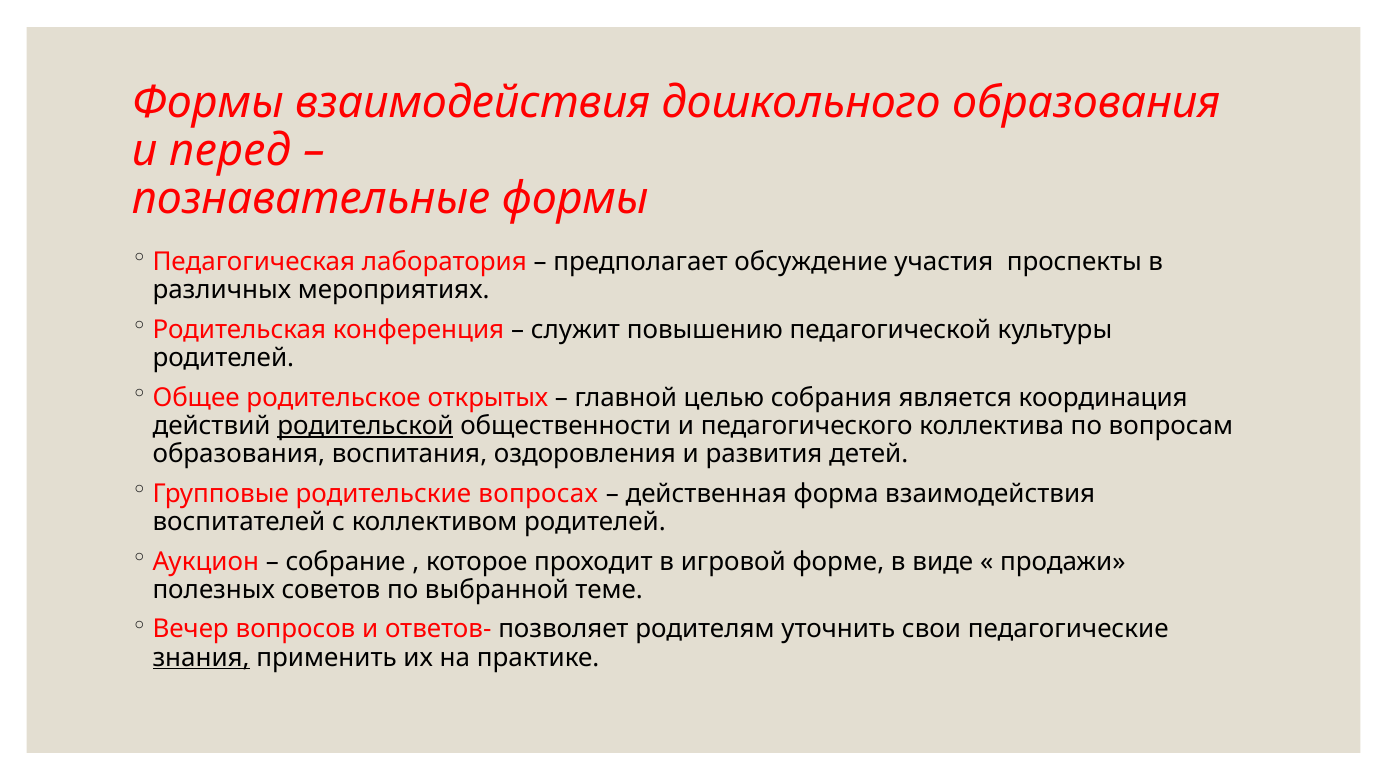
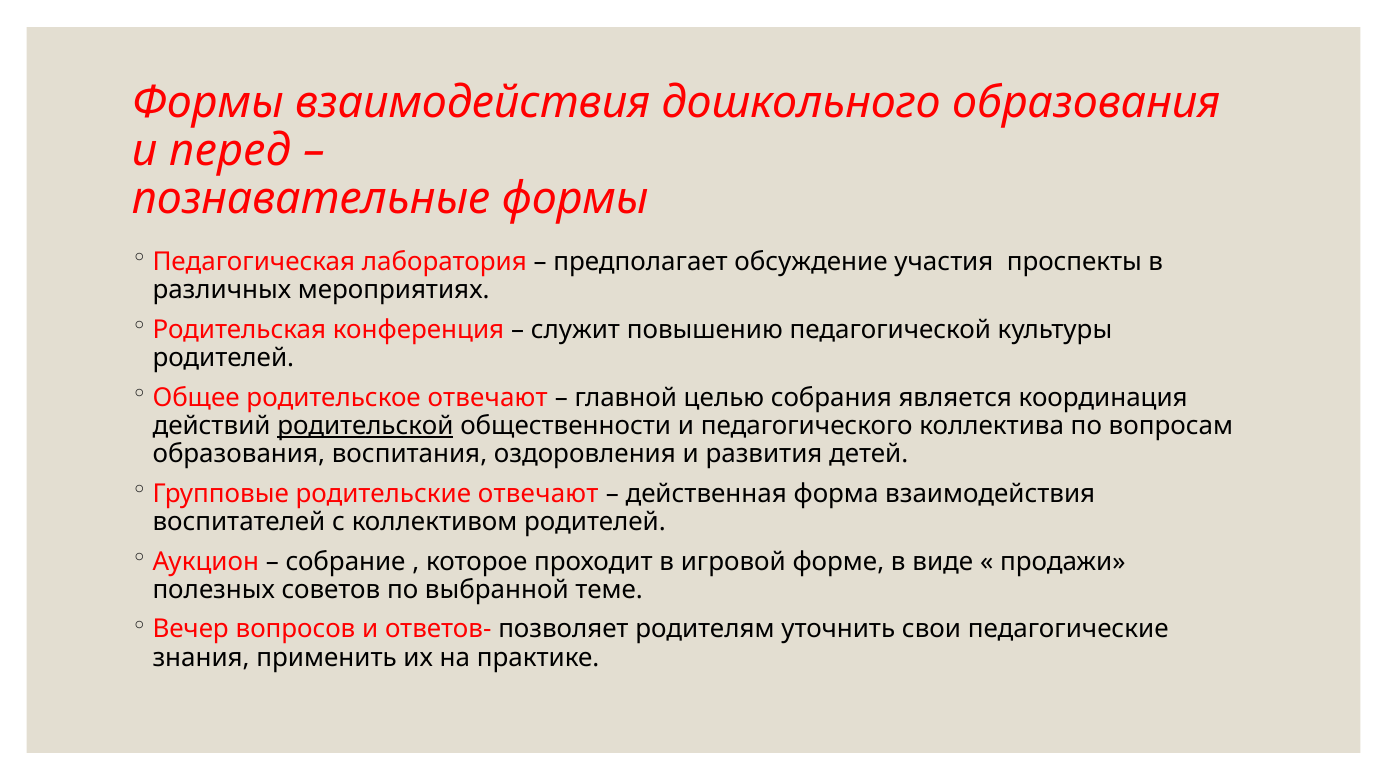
родительское открытых: открытых -> отвечают (488, 398)
родительские вопросах: вопросах -> отвечают (538, 494)
знания underline: present -> none (201, 658)
